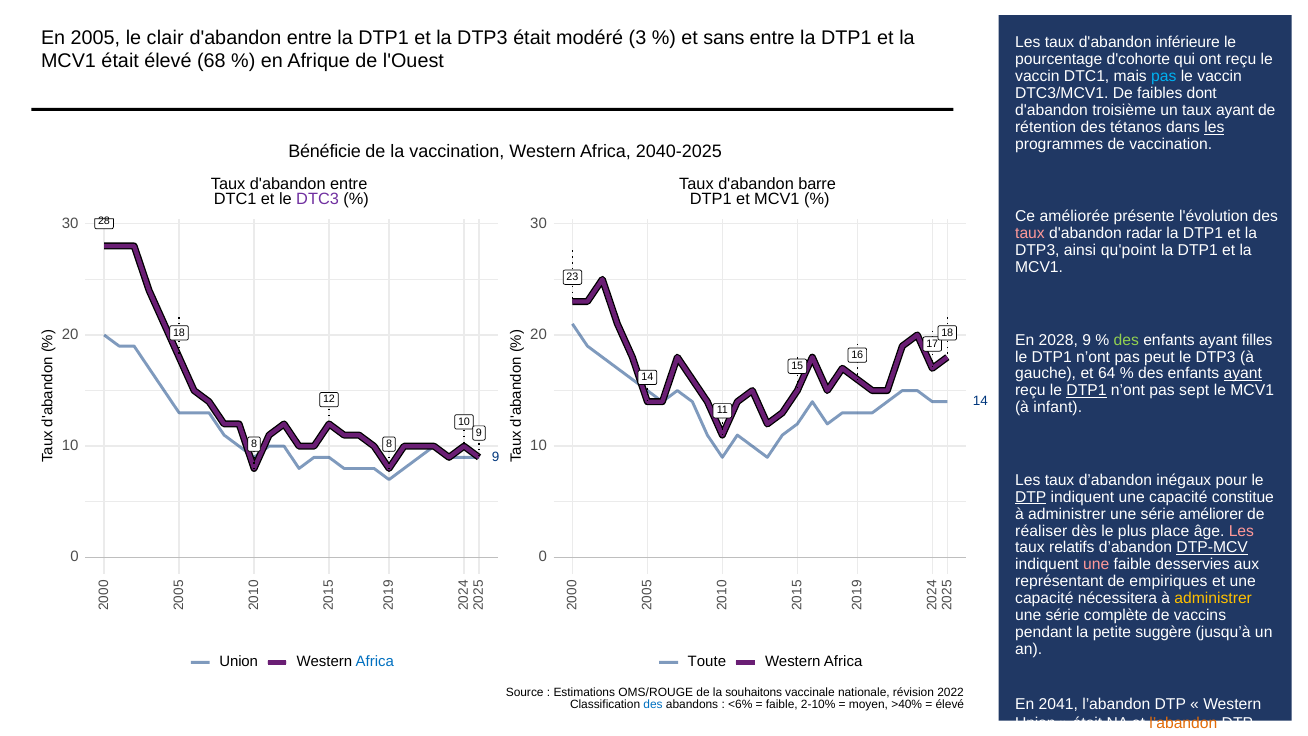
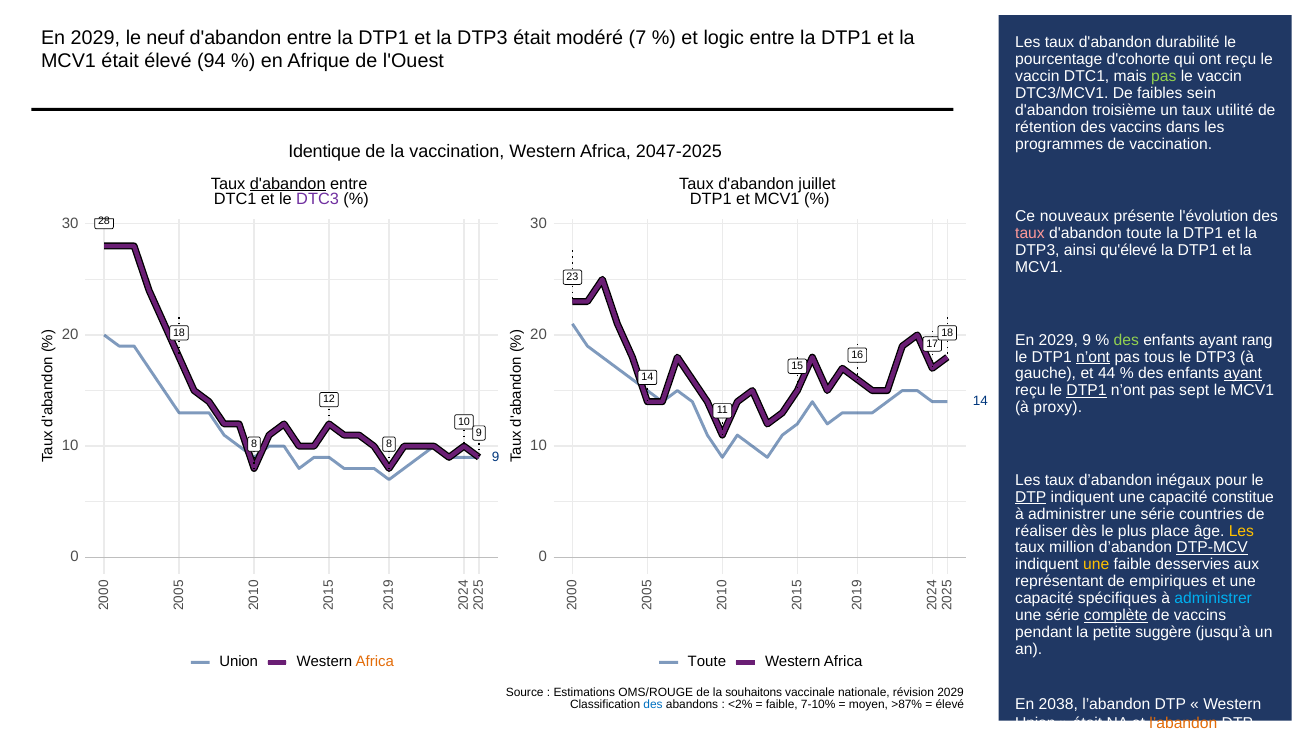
2005: 2005 -> 2029 (95, 38)
clair: clair -> neuf (165, 38)
3: 3 -> 7 (638, 38)
sans: sans -> logic (724, 38)
inférieure: inférieure -> durabilité (1188, 43)
68: 68 -> 94 (211, 61)
pas colour: light blue -> light green (1164, 76)
dont: dont -> sein (1202, 93)
taux ayant: ayant -> utilité (1235, 110)
des tétanos: tétanos -> vaccins (1136, 127)
les underline: present -> none (1214, 127)
Bénéficie: Bénéficie -> Identique (325, 151)
2040-2025: 2040-2025 -> 2047-2025 (679, 151)
d'abandon underline: none -> present (288, 184)
barre: barre -> juillet (817, 184)
améliorée: améliorée -> nouveaux (1074, 217)
d'abandon radar: radar -> toute (1144, 234)
qu'point: qu'point -> qu'élevé (1129, 250)
2028: 2028 -> 2029 (1058, 340)
filles: filles -> rang (1257, 340)
n’ont underline: none -> present (1093, 357)
peut: peut -> tous (1159, 357)
64: 64 -> 44 (1107, 374)
infant: infant -> proxy (1058, 407)
améliorer: améliorer -> countries (1211, 514)
Les colour: pink -> yellow (1241, 531)
relatifs: relatifs -> million (1072, 548)
une colour: pink -> yellow (1096, 564)
nécessitera: nécessitera -> spécifiques (1117, 598)
administrer colour: yellow -> light blue (1213, 598)
complète underline: none -> present (1116, 615)
Africa colour: blue -> orange (375, 662)
révision 2022: 2022 -> 2029 (951, 692)
2041: 2041 -> 2038 (1058, 704)
<6%: <6% -> <2% (740, 704)
2-10%: 2-10% -> 7-10% (818, 704)
>40%: >40% -> >87% (907, 704)
